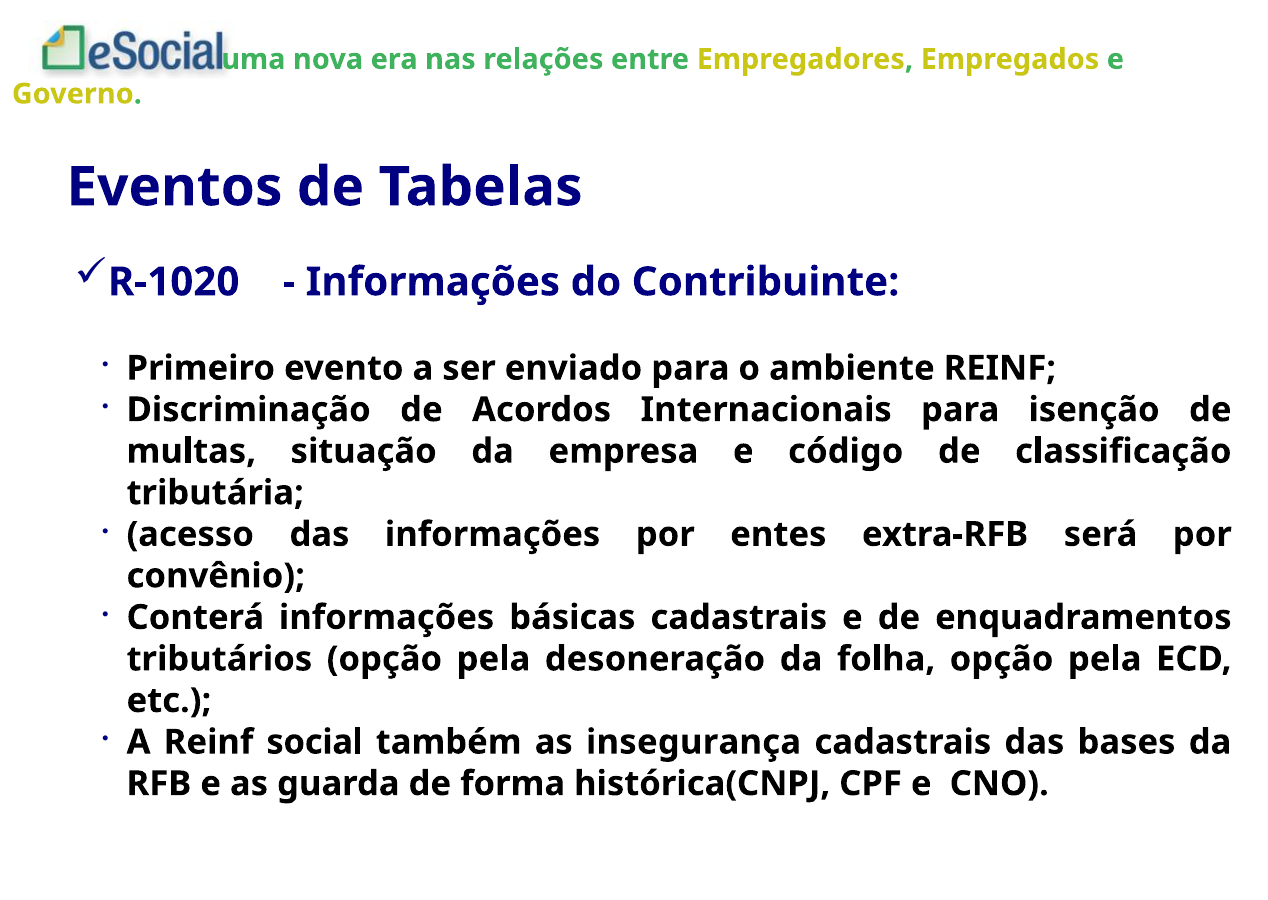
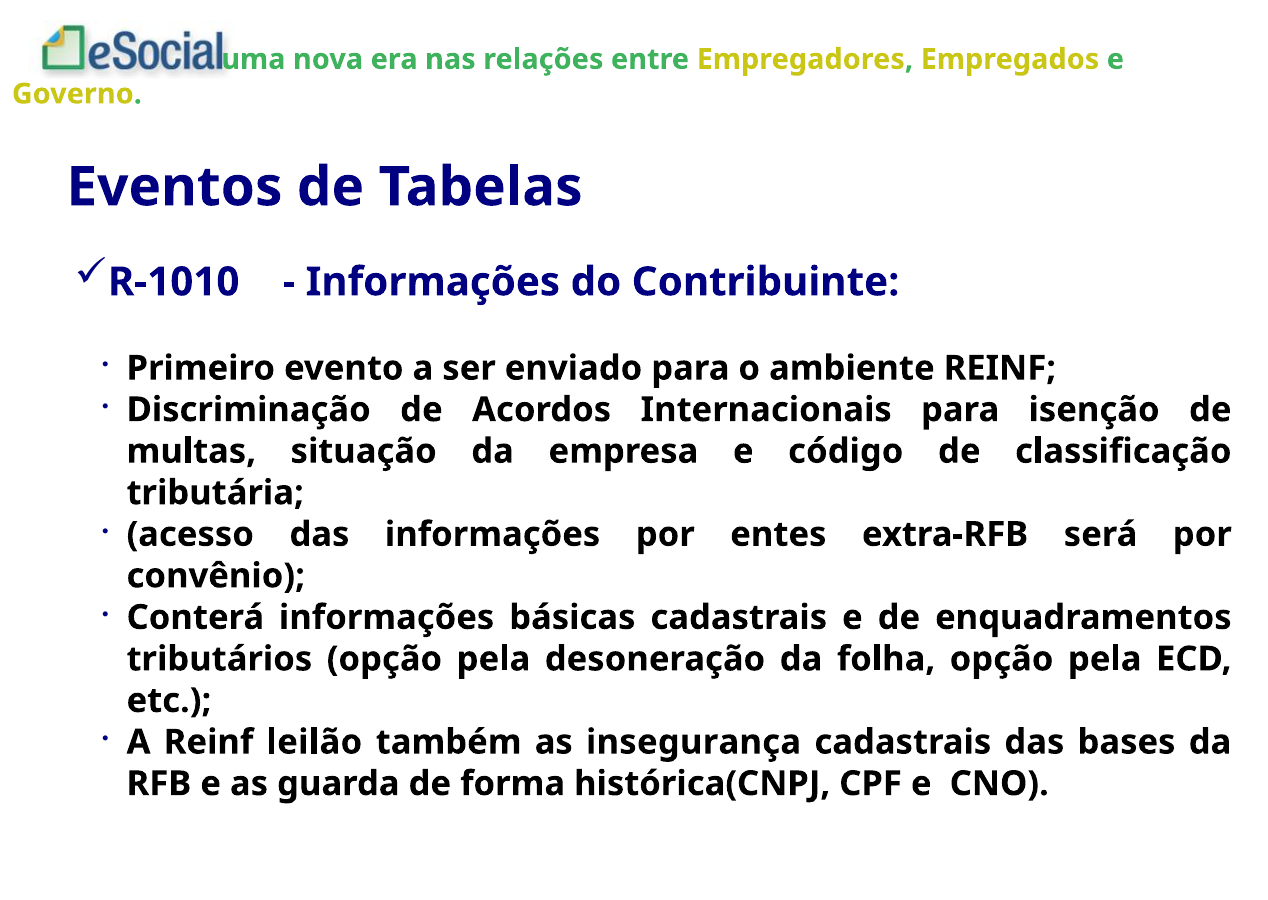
R-1020: R-1020 -> R-1010 (174, 282)
social: social -> leilão (314, 742)
